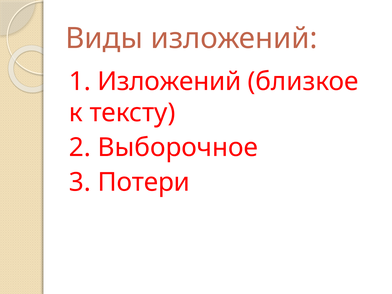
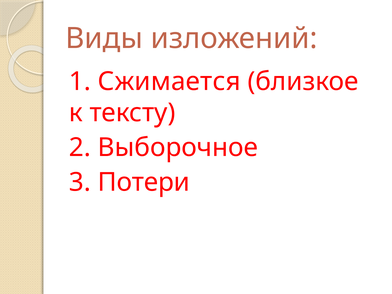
1 Изложений: Изложений -> Сжимается (169, 82)
